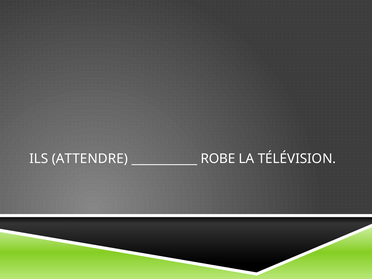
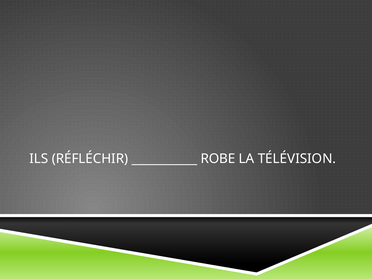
ATTENDRE: ATTENDRE -> RÉFLÉCHIR (90, 159)
